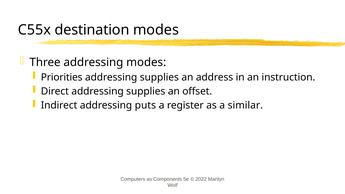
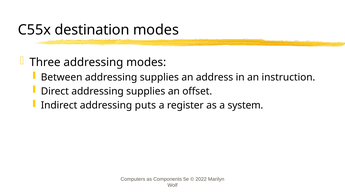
Priorities: Priorities -> Between (62, 77)
similar: similar -> system (245, 105)
